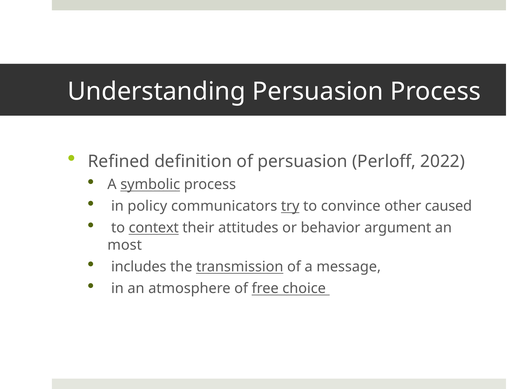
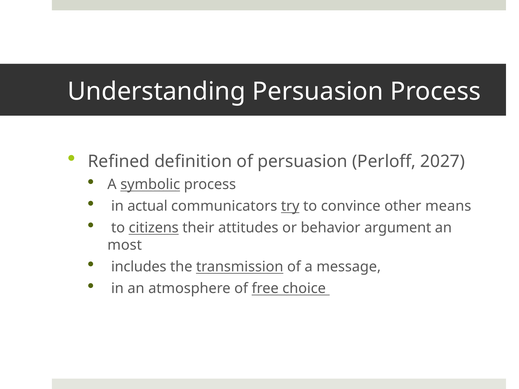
2022: 2022 -> 2027 (443, 162)
policy: policy -> actual (147, 206)
caused: caused -> means (448, 206)
context: context -> citizens (154, 228)
